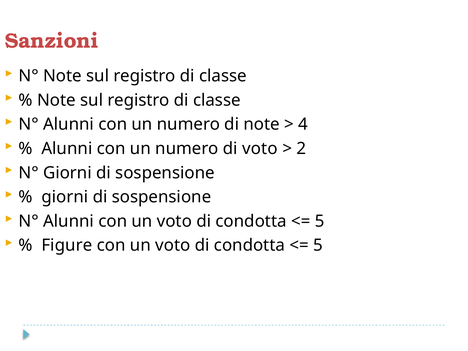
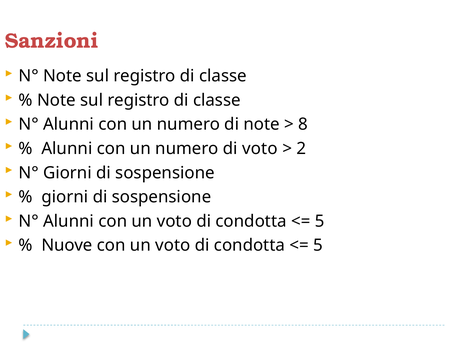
4: 4 -> 8 (303, 124)
Figure: Figure -> Nuove (67, 245)
